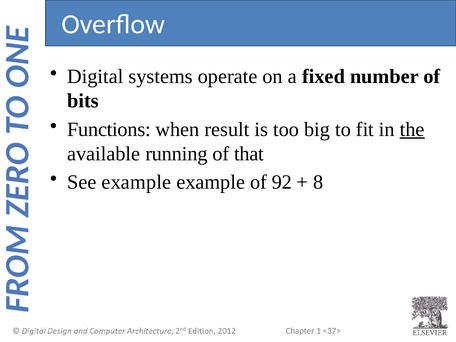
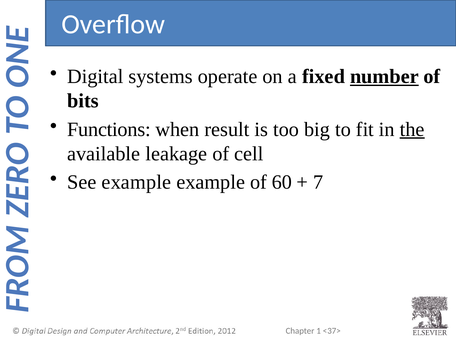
number underline: none -> present (384, 77)
running: running -> leakage (176, 154)
that: that -> cell (249, 154)
92: 92 -> 60 (282, 182)
8: 8 -> 7 (318, 182)
